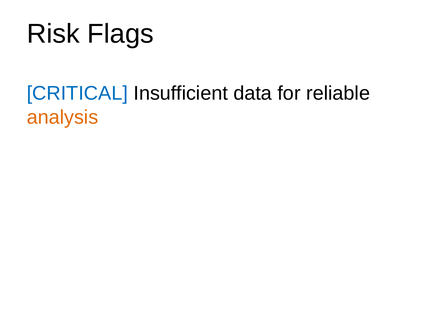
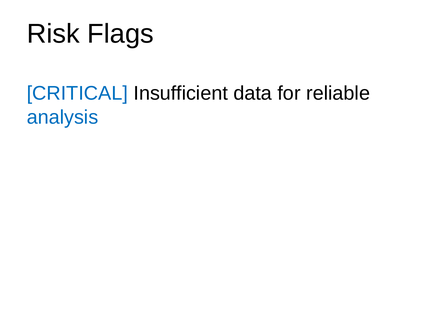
analysis colour: orange -> blue (63, 117)
